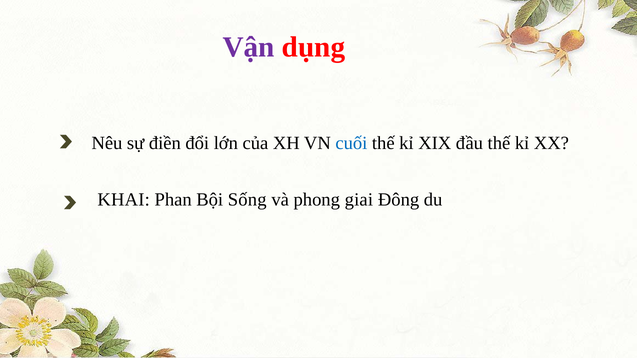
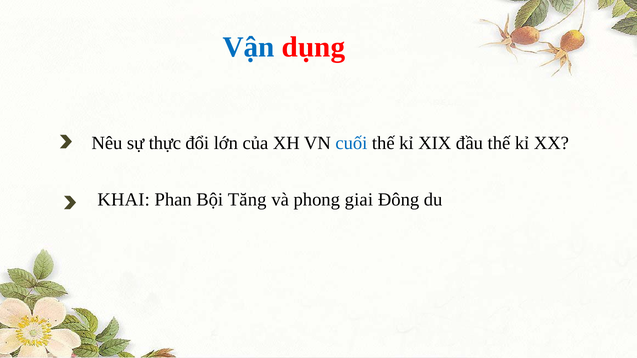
Vận colour: purple -> blue (249, 47)
điền: điền -> thực (165, 143)
Sống: Sống -> Tăng (247, 200)
